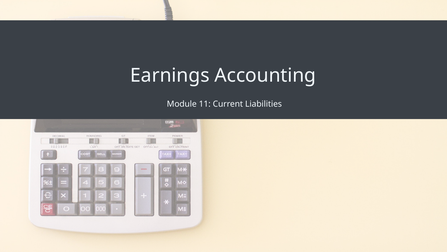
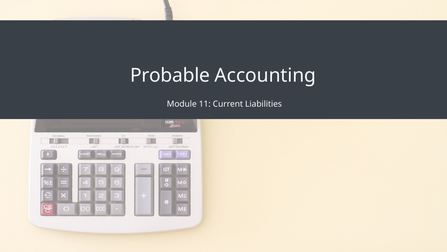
Earnings: Earnings -> Probable (170, 75)
